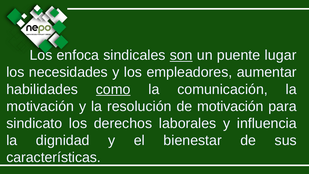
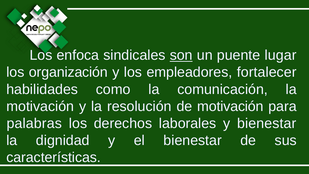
necesidades: necesidades -> organización (68, 72)
aumentar: aumentar -> fortalecer (267, 72)
como underline: present -> none (113, 89)
sindicato: sindicato -> palabras (34, 123)
y influencia: influencia -> bienestar (267, 123)
